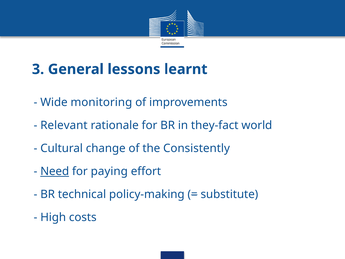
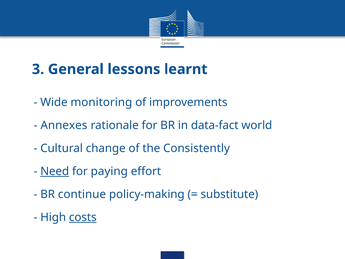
Relevant: Relevant -> Annexes (64, 125)
they-fact: they-fact -> data-fact (215, 125)
technical: technical -> continue (82, 194)
costs underline: none -> present (83, 217)
